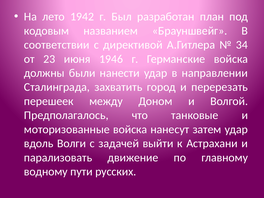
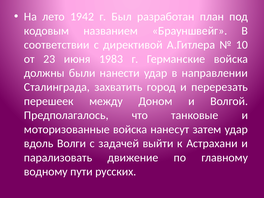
34: 34 -> 10 (242, 45)
1946: 1946 -> 1983 (111, 59)
